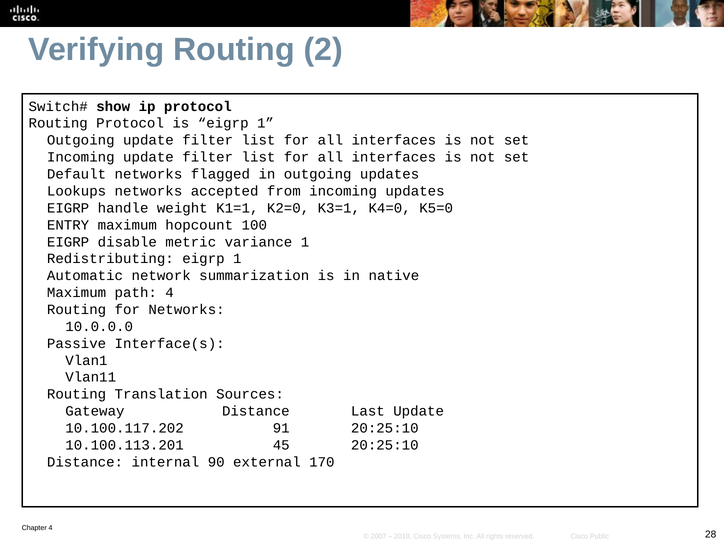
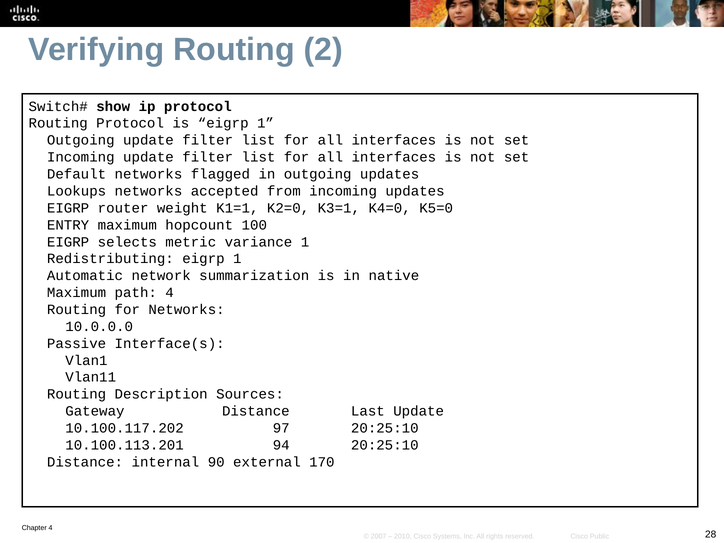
handle: handle -> router (123, 208)
disable: disable -> selects (127, 242)
Translation: Translation -> Description (161, 394)
91: 91 -> 97 (281, 428)
45: 45 -> 94 (281, 445)
